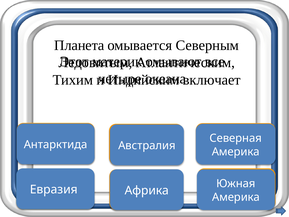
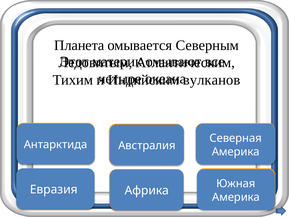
включает: включает -> вулканов (212, 80)
